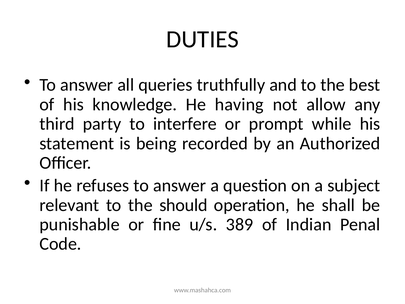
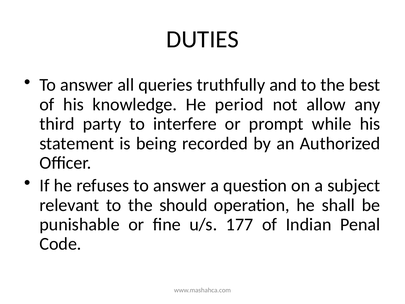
having: having -> period (239, 104)
389: 389 -> 177 (240, 224)
